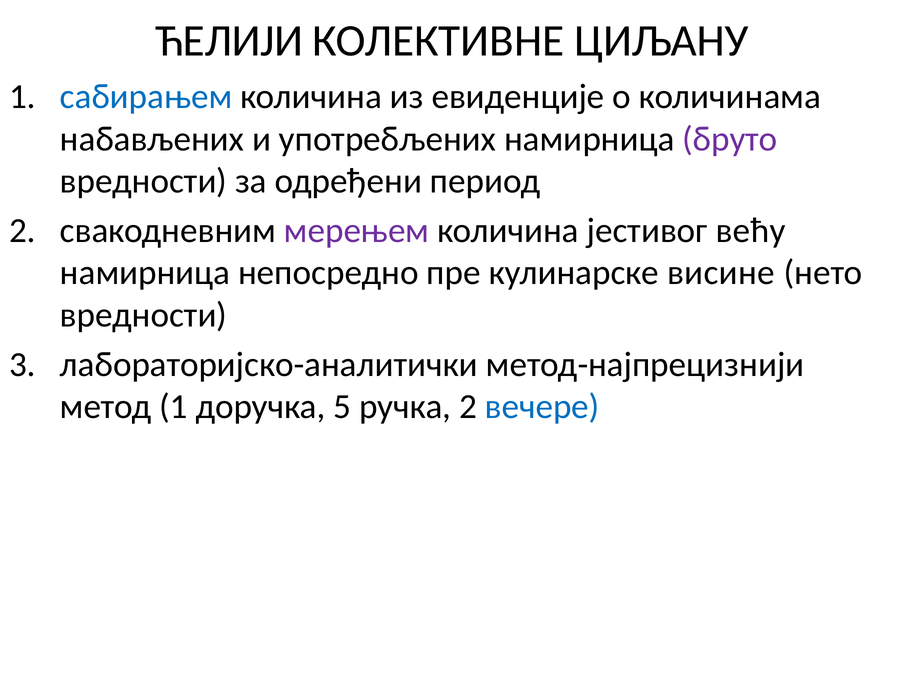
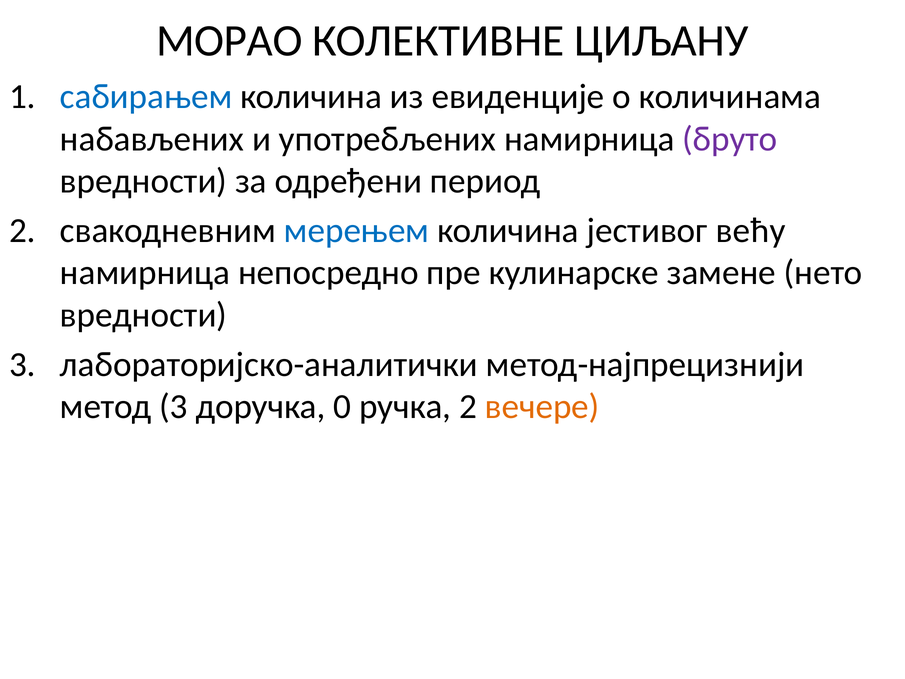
ЋЕЛИЈИ: ЋЕЛИЈИ -> МОРАО (229, 41)
мерењем colour: purple -> blue (357, 230)
висине: висине -> замене (721, 273)
метод 1: 1 -> 3 (174, 407)
5: 5 -> 0 (342, 407)
вечере colour: blue -> orange (542, 407)
